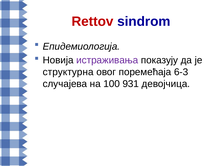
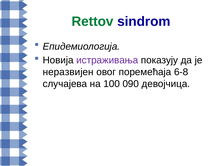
Rettov colour: red -> green (93, 21)
структурна: структурна -> неразвијен (68, 72)
6-3: 6-3 -> 6-8 (181, 72)
931: 931 -> 090 (131, 84)
